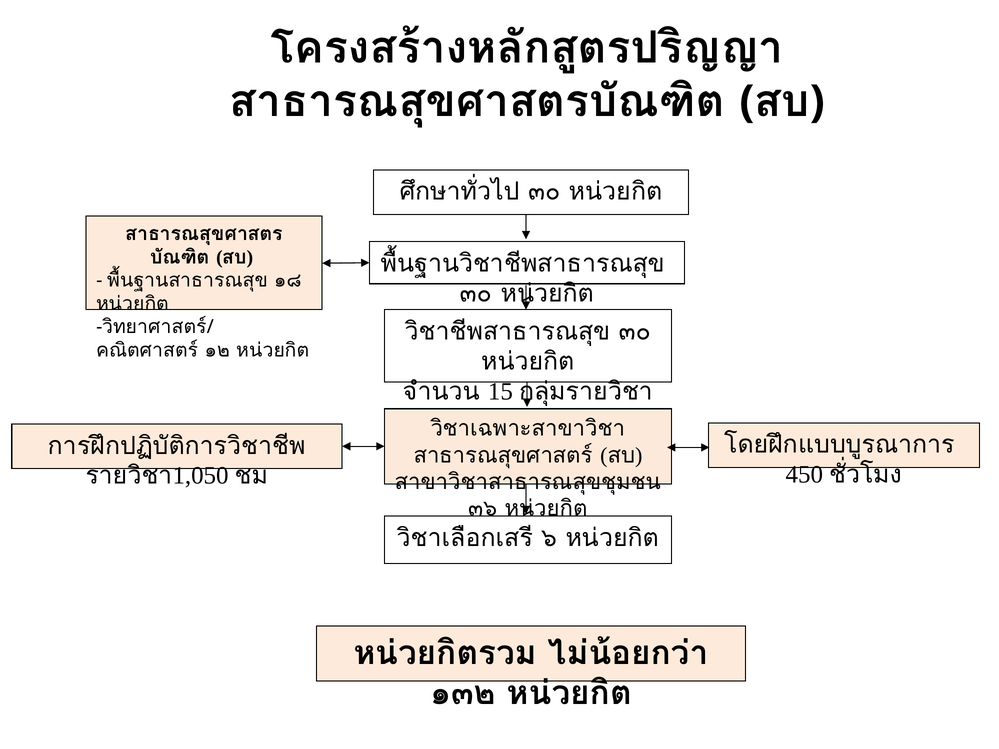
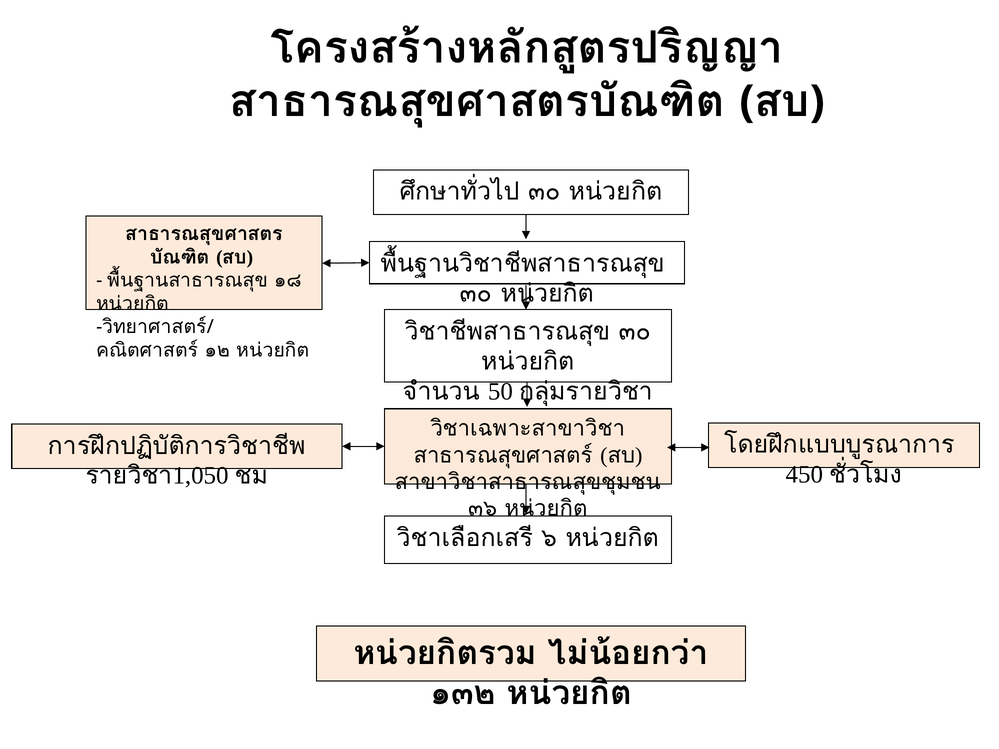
15: 15 -> 50 (500, 391)
